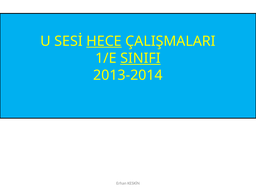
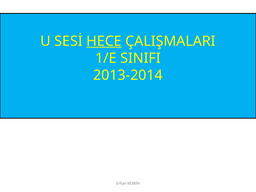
SINIFI underline: present -> none (140, 58)
